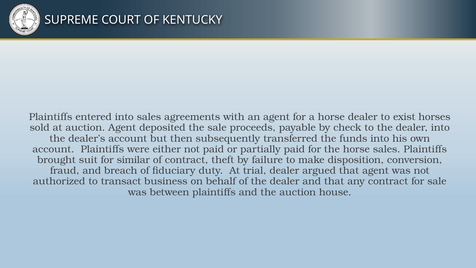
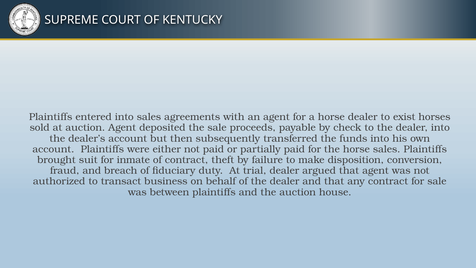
similar: similar -> inmate (133, 160)
